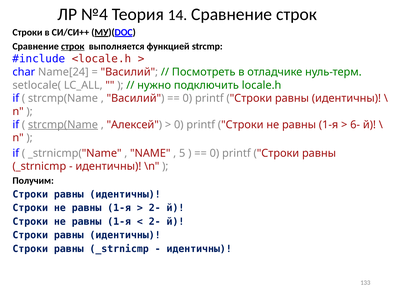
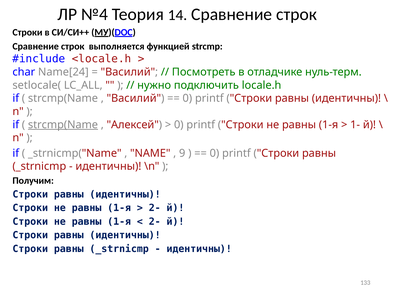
строк underline: present -> none (73, 46)
6-: 6- -> 1- (355, 124)
5: 5 -> 9 (182, 153)
